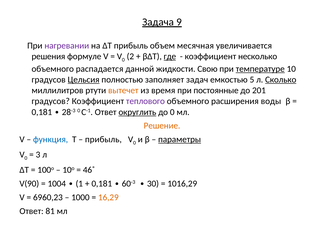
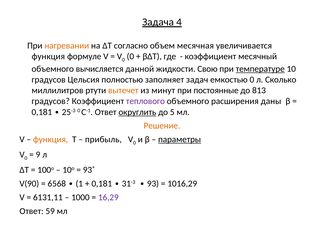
9: 9 -> 4 (179, 22)
нагревании colour: purple -> orange (67, 46)
ΔТ прибыль: прибыль -> согласно (131, 46)
решения: решения -> функция (48, 56)
0 2: 2 -> 0 (130, 56)
где underline: present -> none (170, 56)
несколько: несколько -> месячный (258, 56)
распадается: распадается -> вычисляется (100, 69)
Цельсия underline: present -> none (84, 80)
емкостью 5: 5 -> 0 (252, 80)
Сколько underline: present -> none (281, 80)
время: время -> минут (163, 90)
201: 201 -> 813 (259, 90)
воды: воды -> даны (271, 101)
до 0: 0 -> 5 (172, 112)
28: 28 -> 25 (66, 112)
функция colour: blue -> orange (51, 139)
3: 3 -> 9 (38, 155)
46˚: 46˚ -> 93˚ (89, 170)
60: 60 -> 31 (126, 184)
30: 30 -> 93 (153, 184)
1004: 1004 -> 6568 (57, 184)
6960,23: 6960,23 -> 6131,11 (48, 197)
16,29 colour: orange -> purple (108, 197)
81: 81 -> 59 (50, 211)
